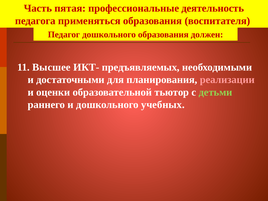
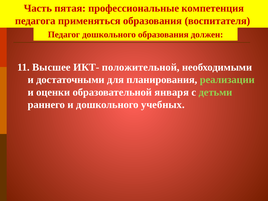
деятельность: деятельность -> компетенция (213, 8)
предъявляемых: предъявляемых -> положительной (141, 67)
реализации colour: pink -> light green (227, 80)
тьютор: тьютор -> января (172, 92)
